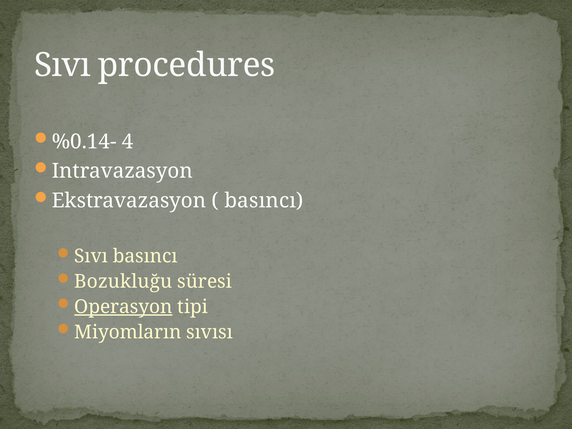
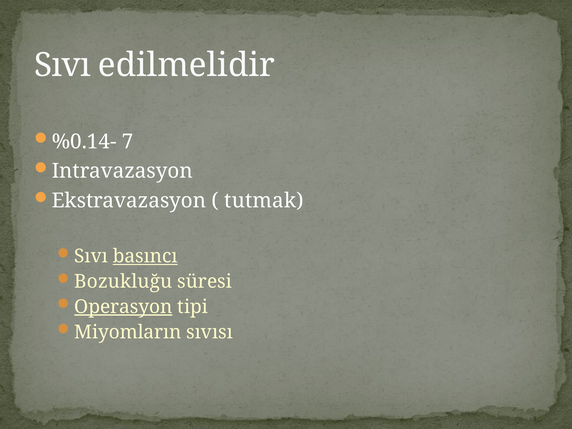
procedures: procedures -> edilmelidir (186, 65)
4: 4 -> 7 (128, 142)
basıncı: basıncı -> tutmak (264, 201)
basıncı underline: none -> present (145, 256)
